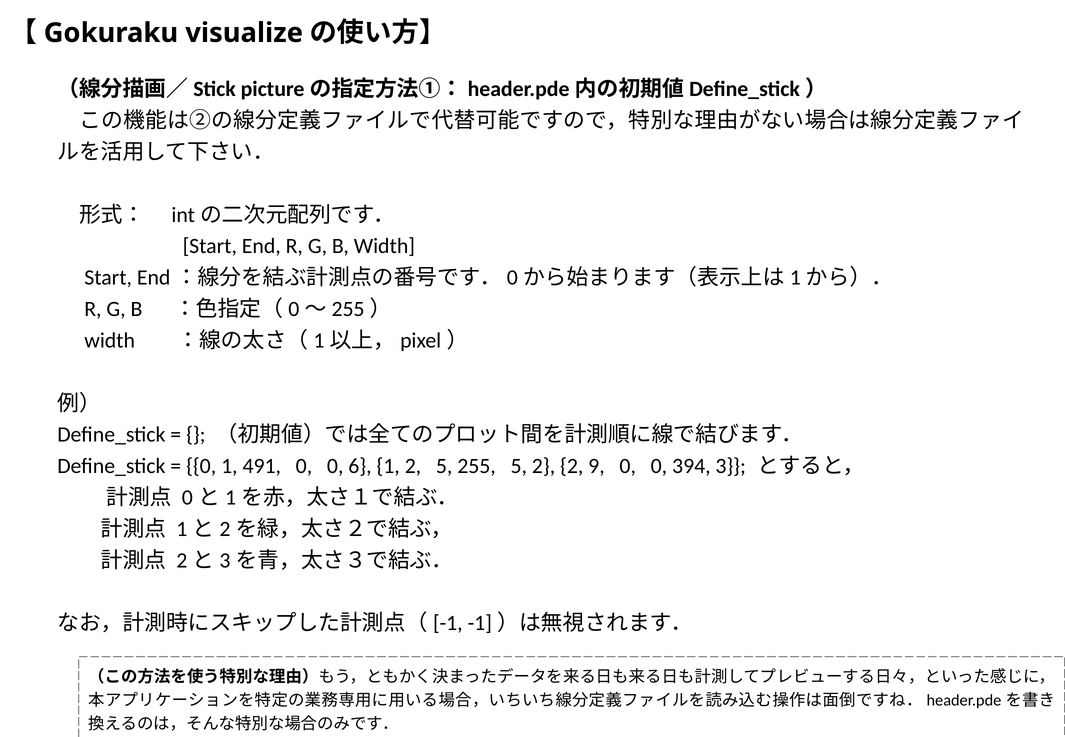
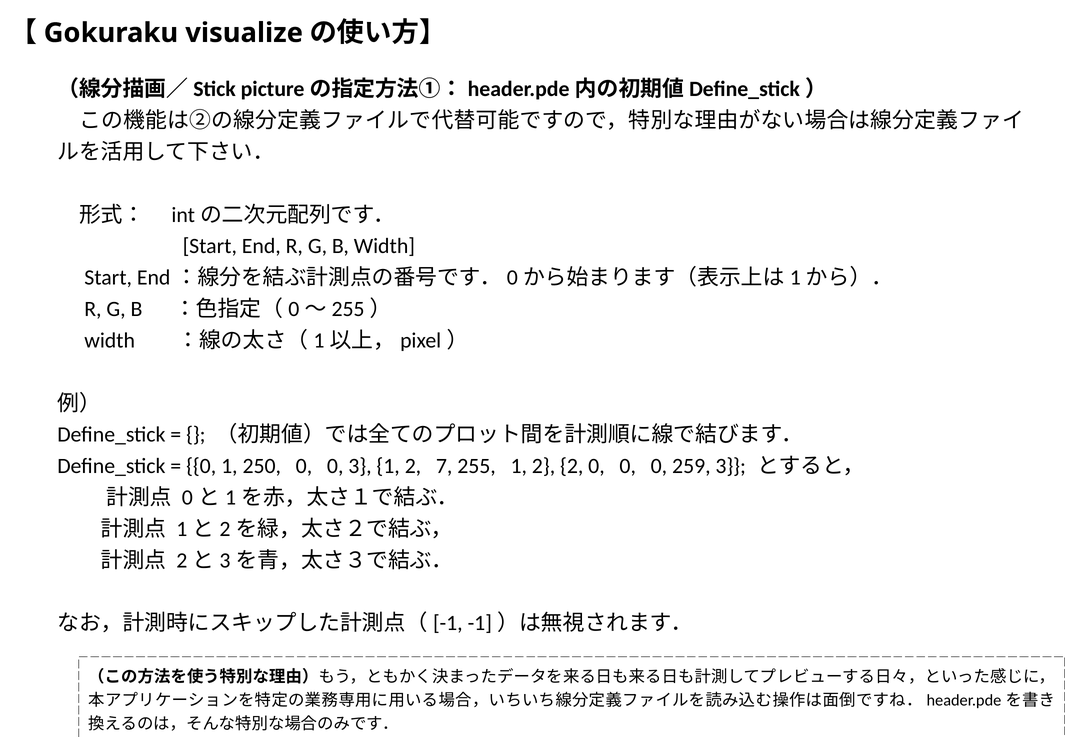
491: 491 -> 250 (262, 466)
0 6: 6 -> 3 (360, 466)
2 5: 5 -> 7 (444, 466)
255 5: 5 -> 1 (519, 466)
2 9: 9 -> 0 (596, 466)
394: 394 -> 259 (691, 466)
